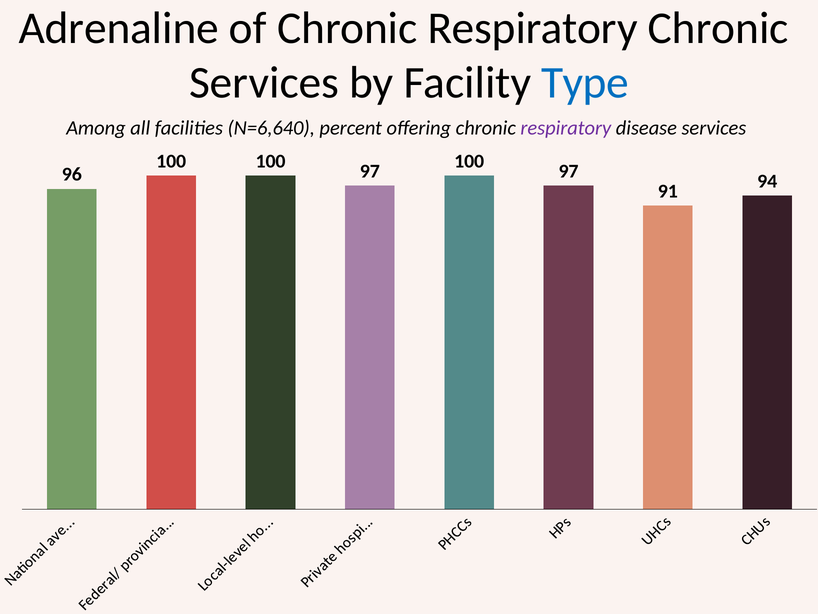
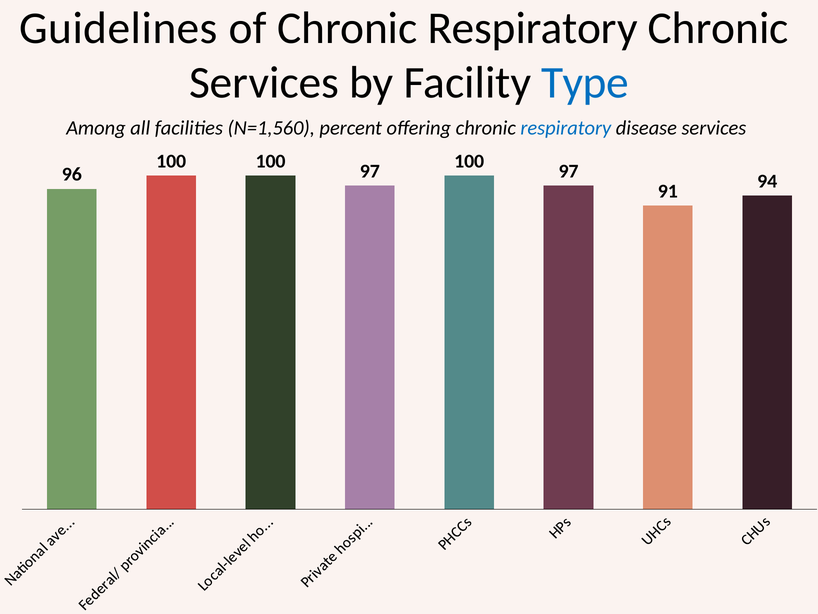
Adrenaline: Adrenaline -> Guidelines (118, 28)
N=6,640: N=6,640 -> N=1,560 (271, 128)
respiratory colour: purple -> blue (566, 128)
